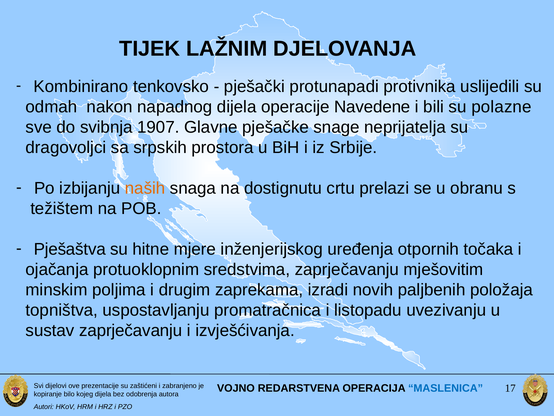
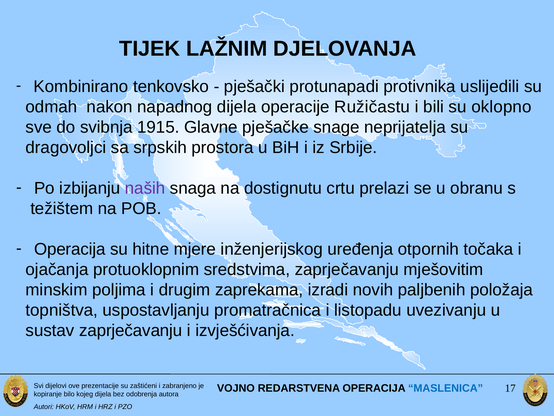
Navedene: Navedene -> Ružičastu (372, 107)
polazne: polazne -> oklopno (502, 107)
1907: 1907 -> 1915 (158, 127)
naših colour: orange -> purple (145, 188)
Pješaštva: Pješaštva -> Operacija (70, 249)
